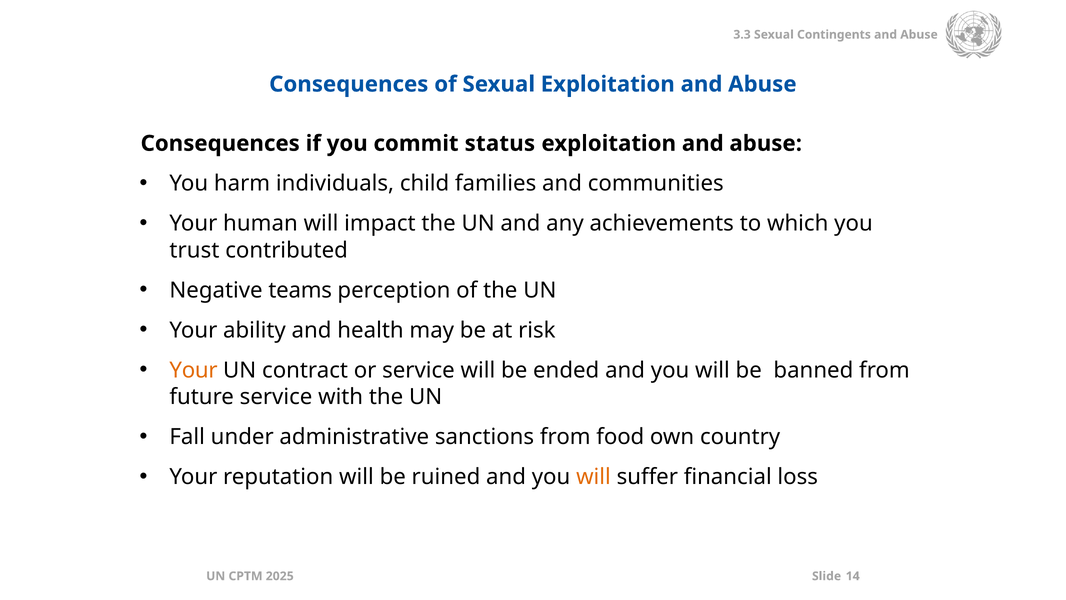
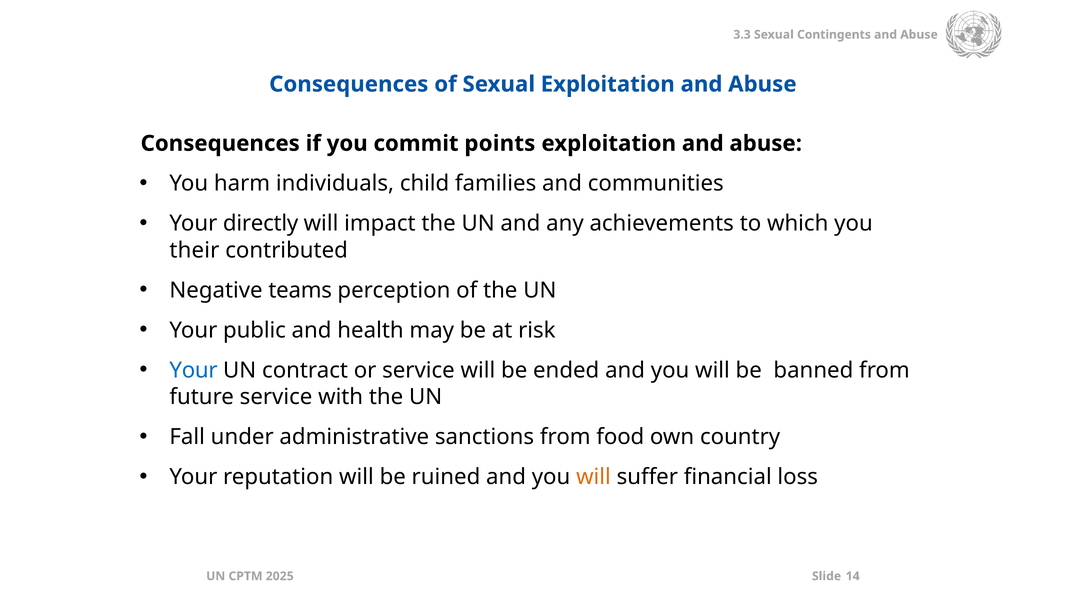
status: status -> points (500, 143)
human: human -> directly (261, 223)
trust: trust -> their (194, 250)
ability: ability -> public (254, 330)
Your colour: orange -> blue (194, 370)
